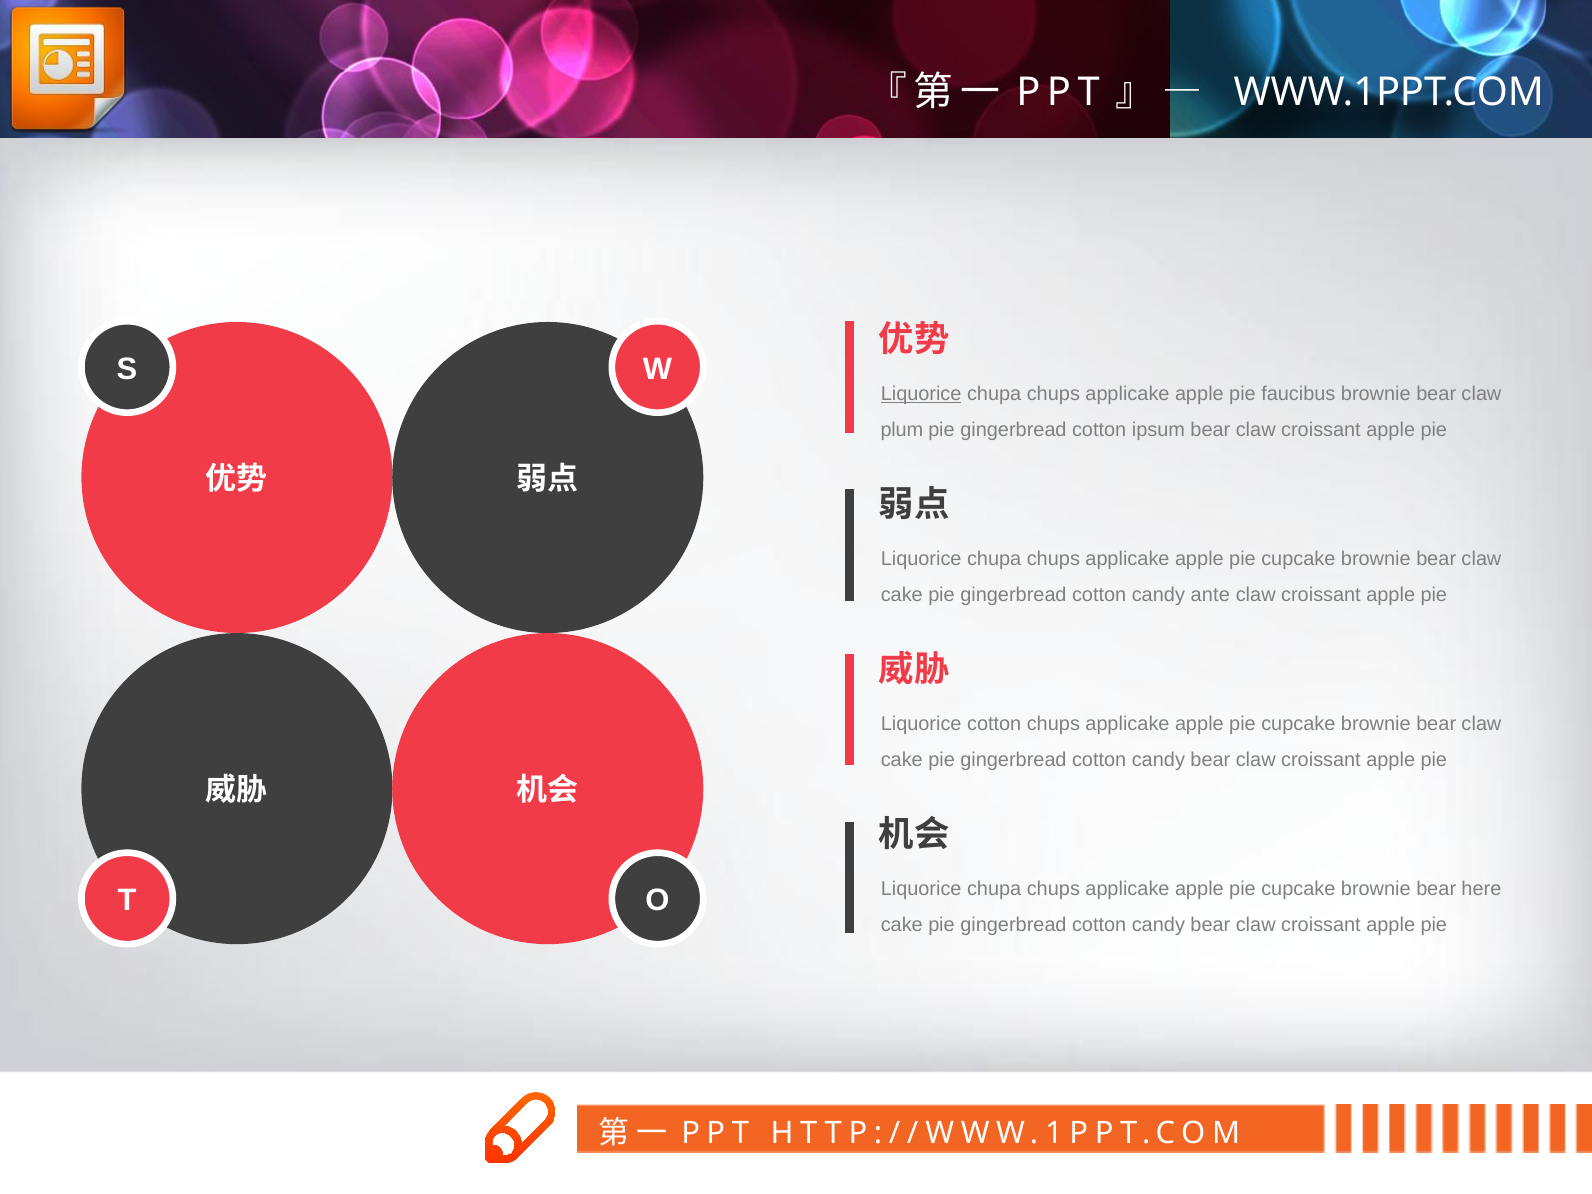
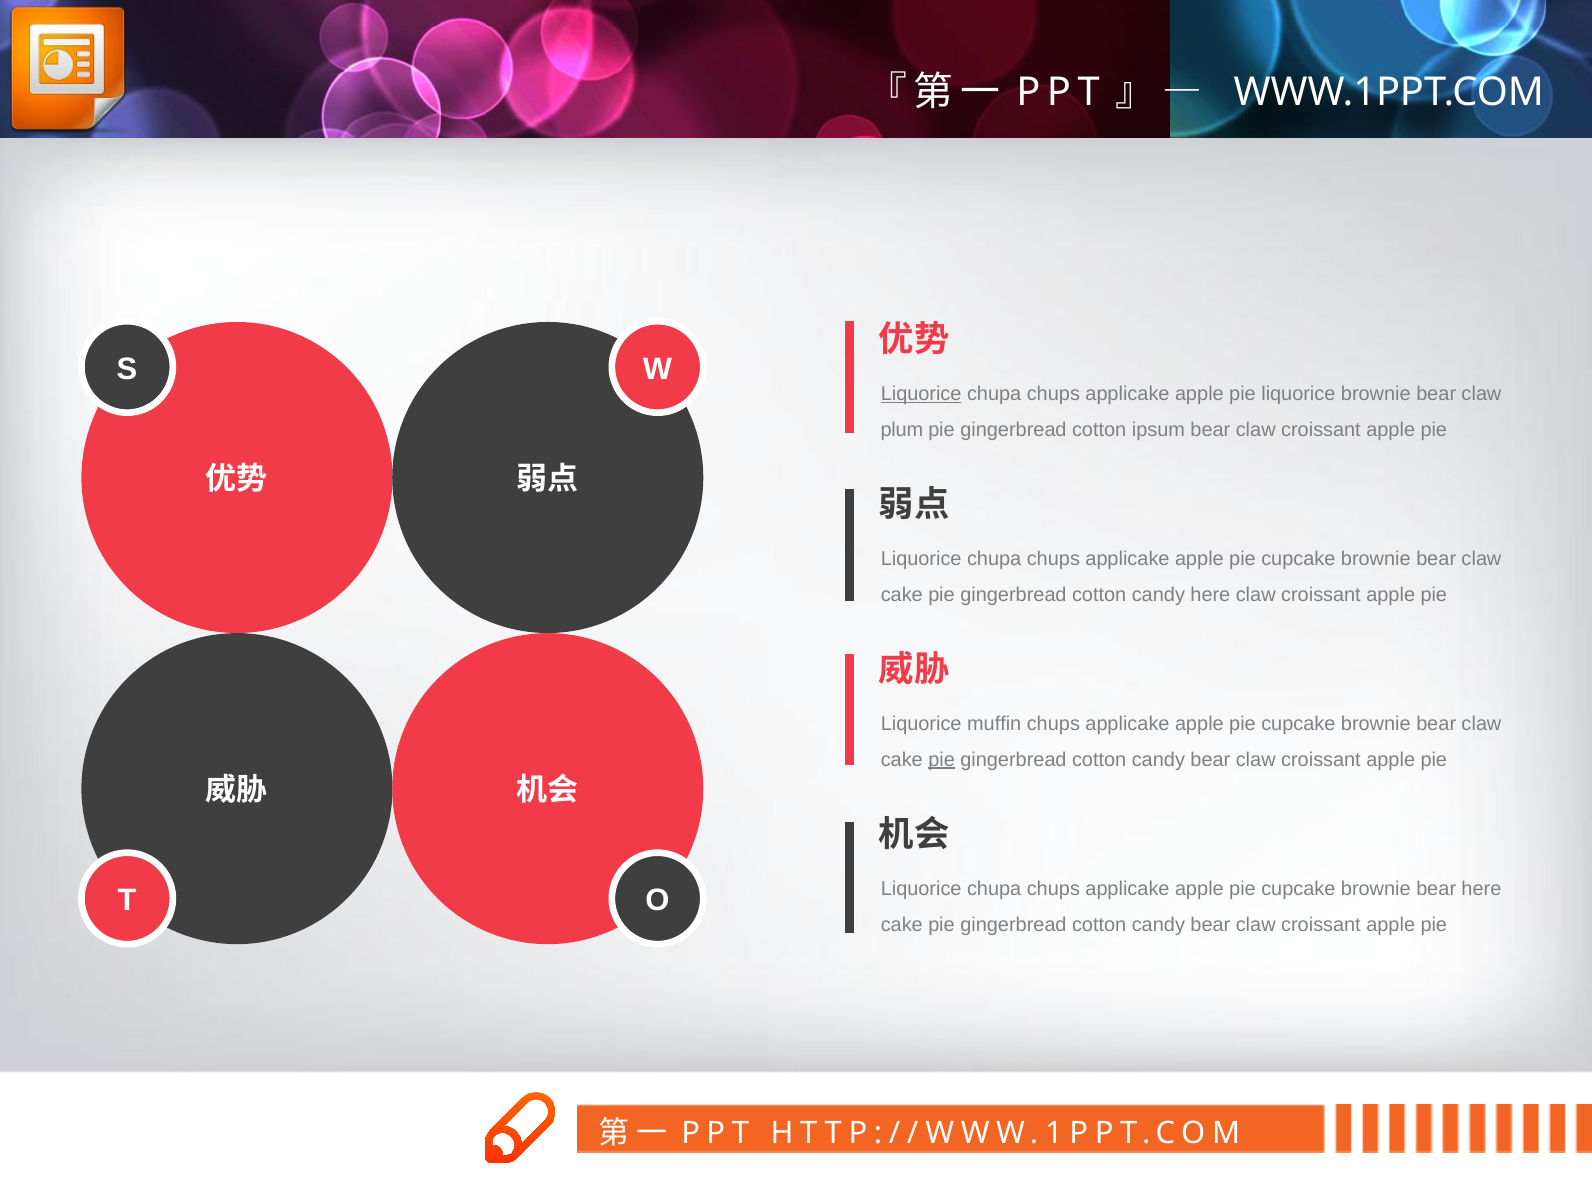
pie faucibus: faucibus -> liquorice (1298, 394)
candy ante: ante -> here (1210, 595)
Liquorice cotton: cotton -> muffin (994, 724)
pie underline: none -> present (942, 760)
